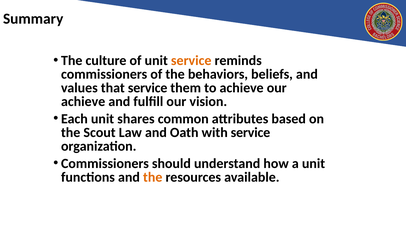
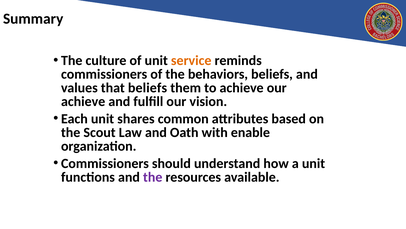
that service: service -> beliefs (148, 88)
with service: service -> enable (250, 132)
the colour: orange -> purple (153, 177)
